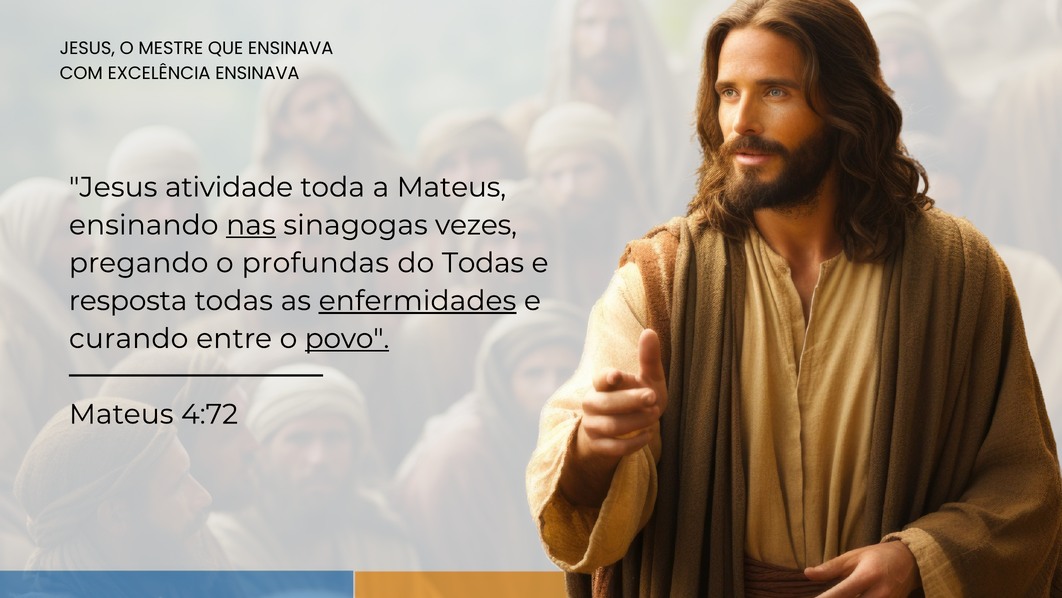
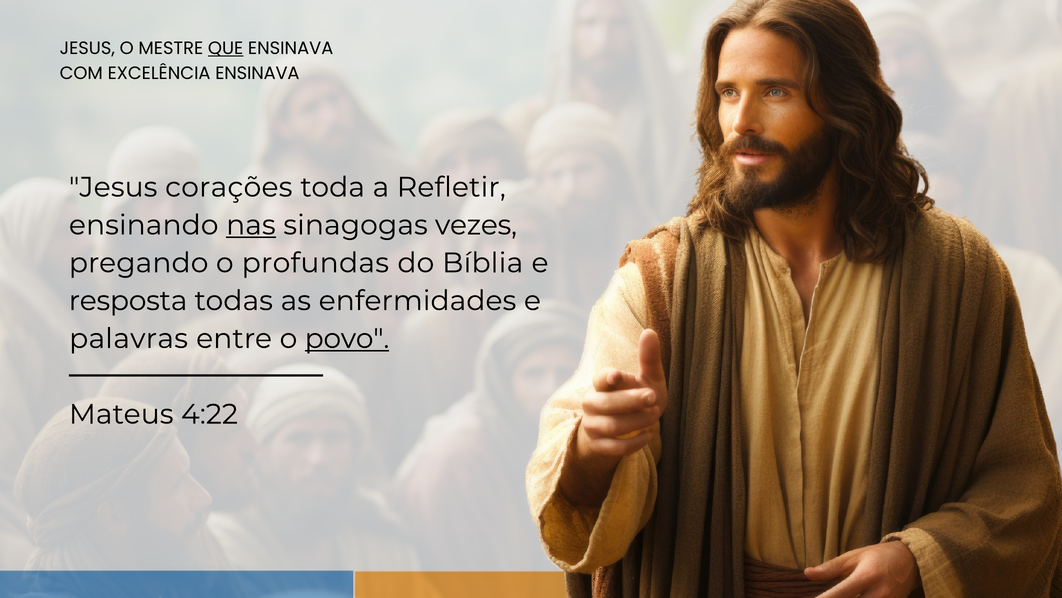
QUE underline: none -> present (226, 48)
atividade: atividade -> corações (229, 187)
a Mateus: Mateus -> Refletir (451, 187)
do Todas: Todas -> Bíblia (483, 263)
enfermidades underline: present -> none (418, 300)
curando: curando -> palavras (129, 338)
4:72: 4:72 -> 4:22 (210, 414)
